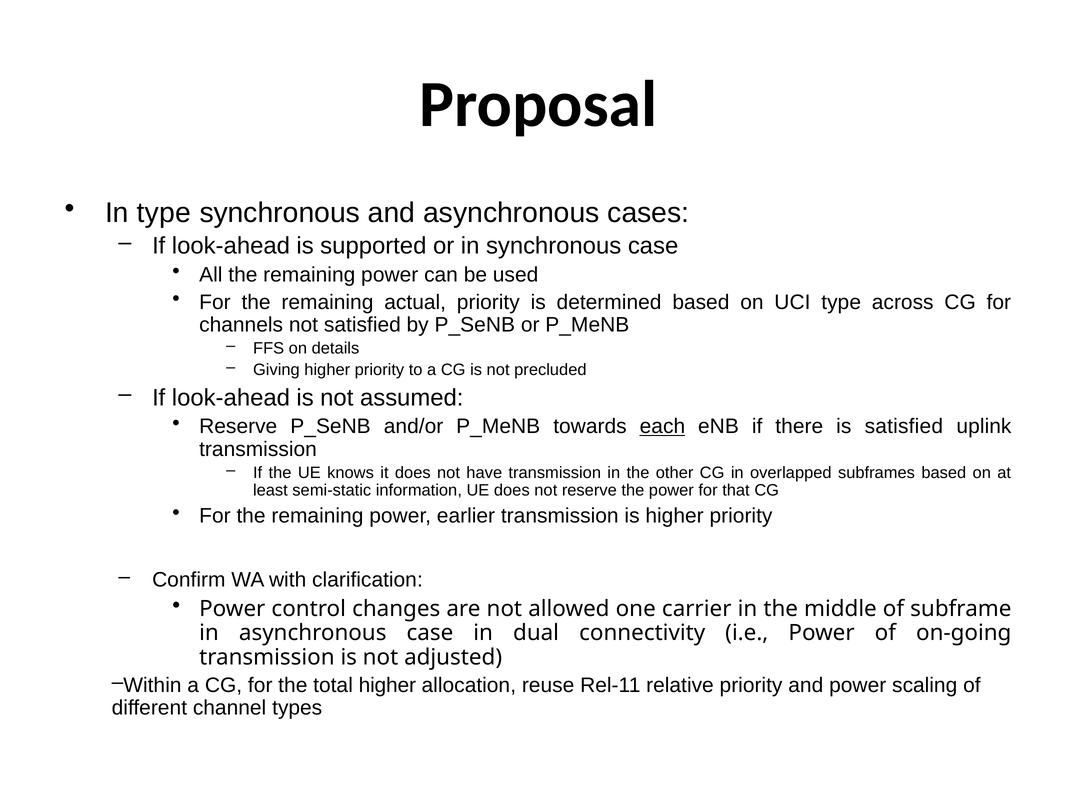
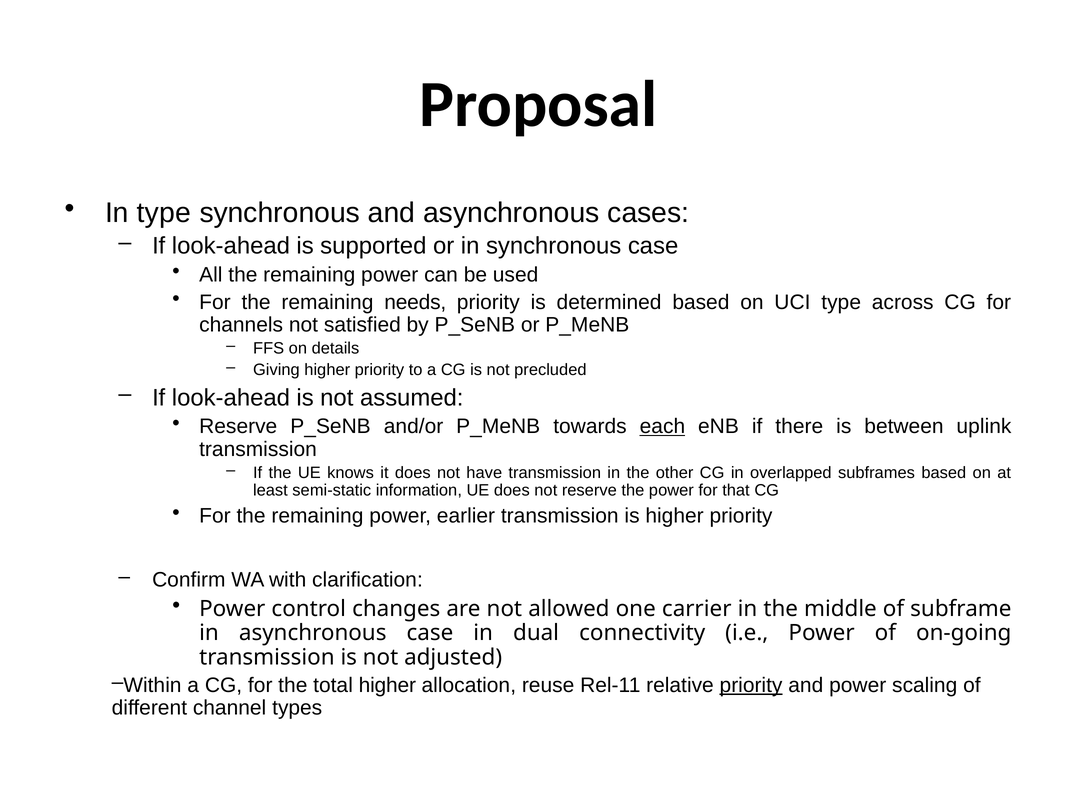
actual: actual -> needs (415, 302)
is satisfied: satisfied -> between (904, 426)
priority underline: none -> present (751, 685)
